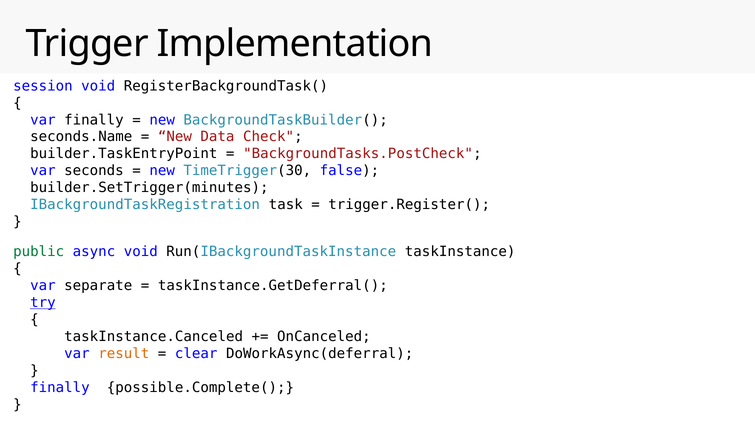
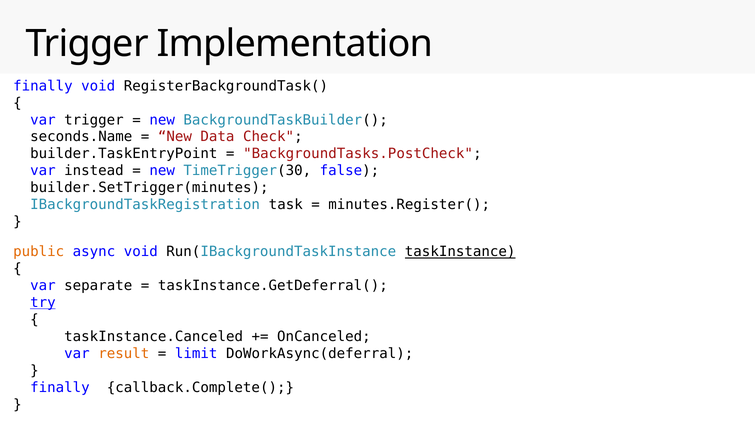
session: session -> finally (43, 86)
var finally: finally -> trigger (94, 120)
seconds: seconds -> instead (94, 171)
trigger.Register(: trigger.Register( -> minutes.Register( (409, 205)
public colour: green -> orange (39, 252)
taskInstance underline: none -> present (460, 252)
clear: clear -> limit (196, 353)
possible.Complete(: possible.Complete( -> callback.Complete( (200, 387)
